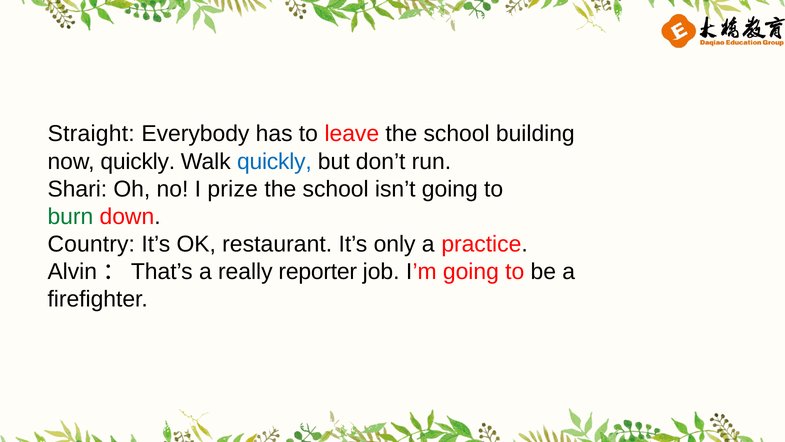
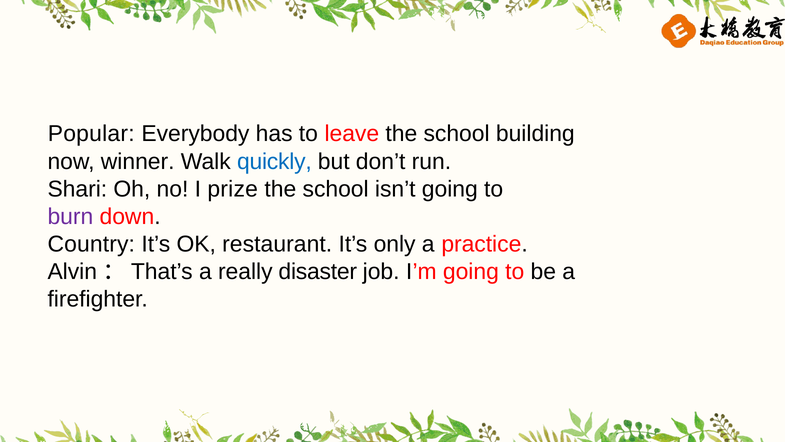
Straight: Straight -> Popular (91, 134)
now quickly: quickly -> winner (138, 161)
burn colour: green -> purple (70, 216)
reporter: reporter -> disaster (318, 271)
